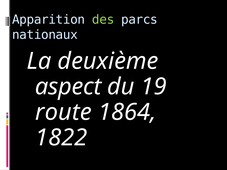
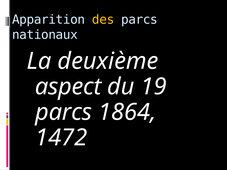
des colour: light green -> yellow (103, 20)
route: route -> parcs (64, 112)
1822: 1822 -> 1472 (61, 138)
